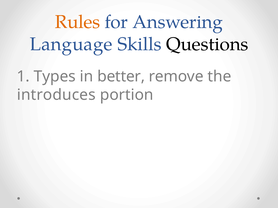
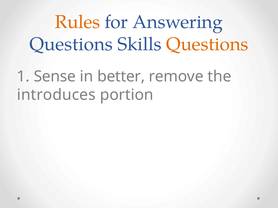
Language: Language -> Questions (71, 44)
Questions colour: black -> orange (207, 44)
Types: Types -> Sense (55, 77)
